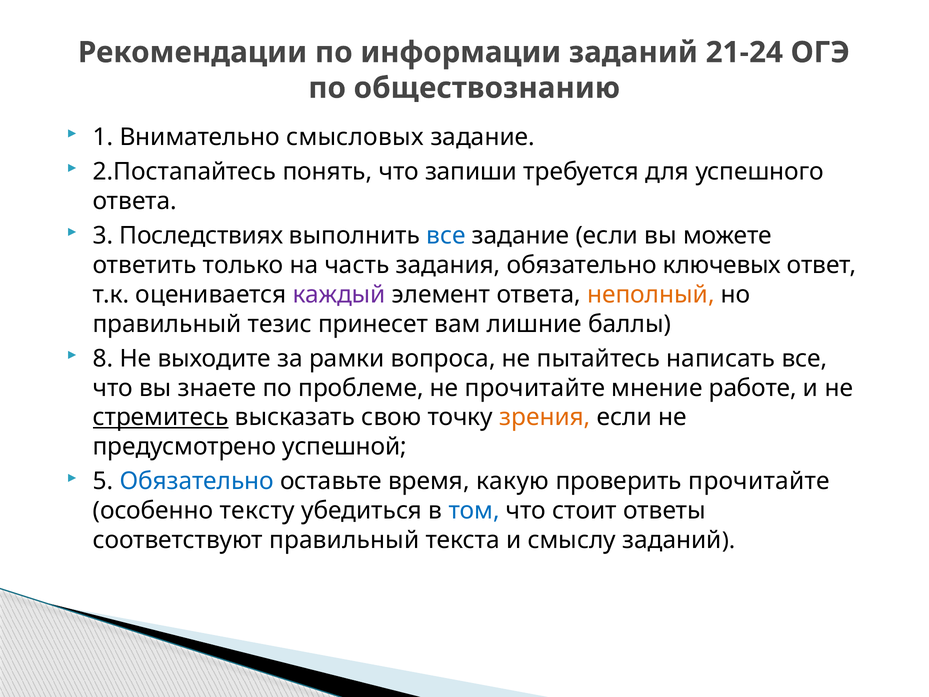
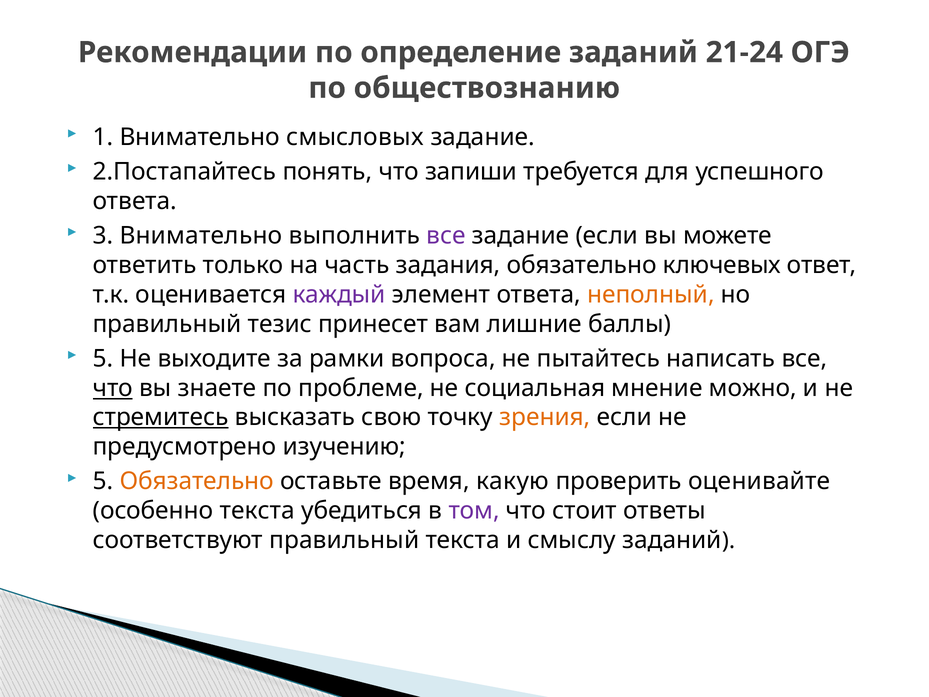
информации: информации -> определение (461, 52)
3 Последствиях: Последствиях -> Внимательно (201, 236)
все colour: blue -> purple (446, 236)
8: 8 -> 5 (103, 358)
что underline: none -> present (113, 388)
не прочитайте: прочитайте -> социальная (535, 388)
работе: работе -> можно (753, 388)
успешной: успешной -> изучению (344, 447)
Обязательно colour: blue -> orange (197, 481)
проверить прочитайте: прочитайте -> оценивайте (759, 481)
особенно тексту: тексту -> текста (257, 511)
том colour: blue -> purple (474, 511)
